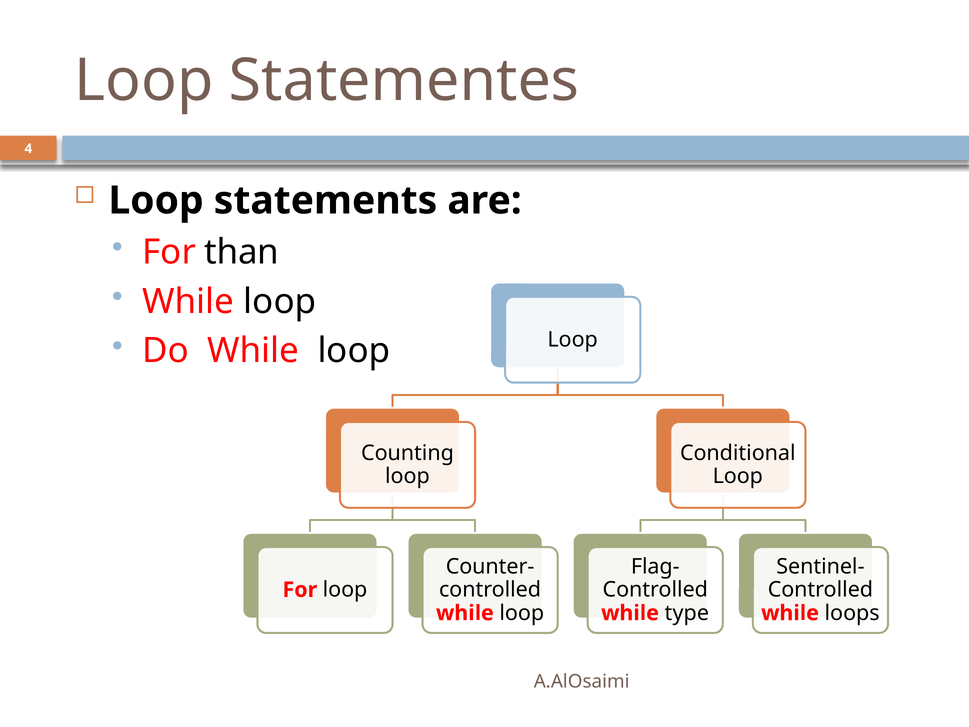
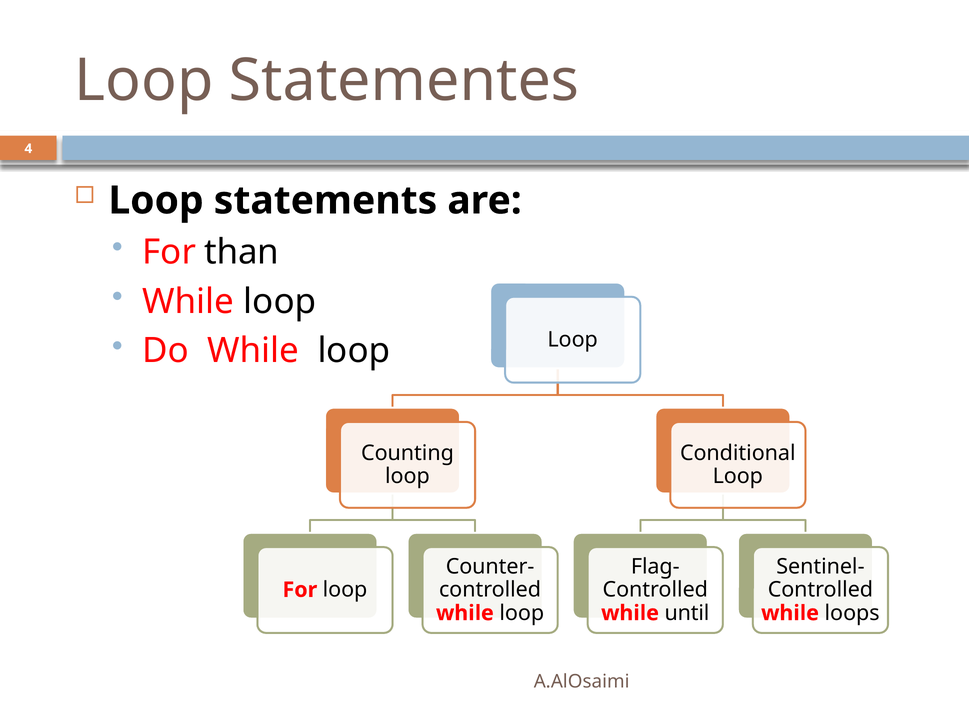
type: type -> until (687, 613)
